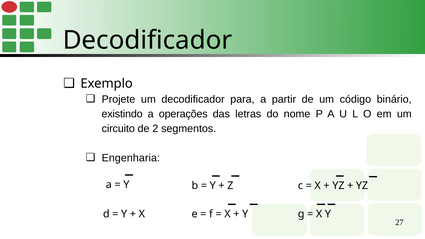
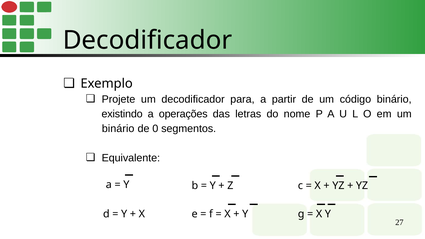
circuito: circuito -> binário (118, 129)
2: 2 -> 0 (155, 129)
Engenharia: Engenharia -> Equivalente (131, 158)
